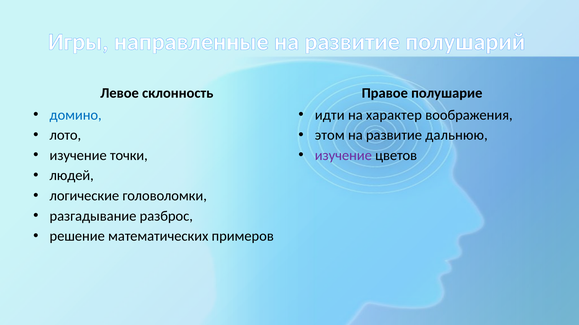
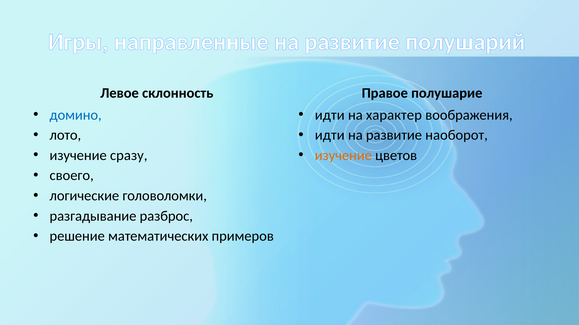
этом: этом -> идти (330, 135)
дальнюю: дальнюю -> наоборот (457, 135)
точки: точки -> сразу (129, 156)
изучение colour: purple -> orange (343, 156)
людей: людей -> своего (72, 176)
